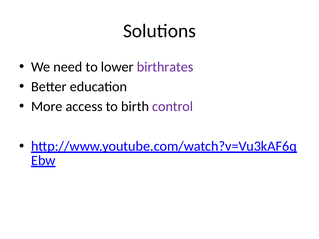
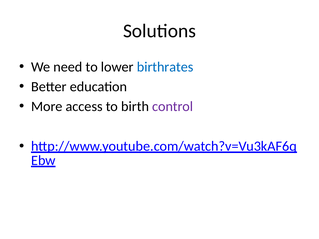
birthrates colour: purple -> blue (165, 67)
